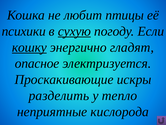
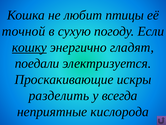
психики: психики -> точной (24, 31)
сухую underline: present -> none (74, 31)
опасное: опасное -> поедали (37, 63)
тепло: тепло -> всегда (120, 95)
